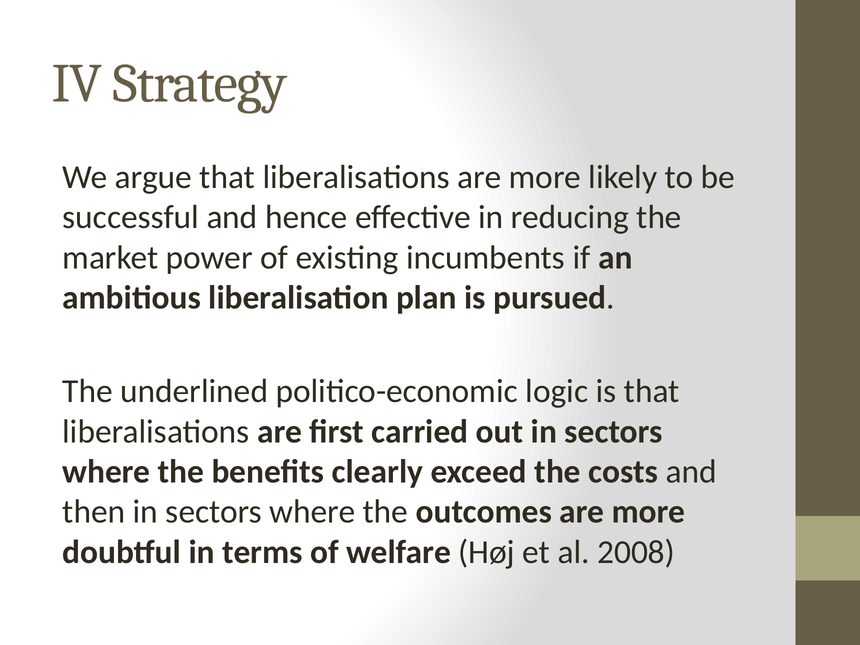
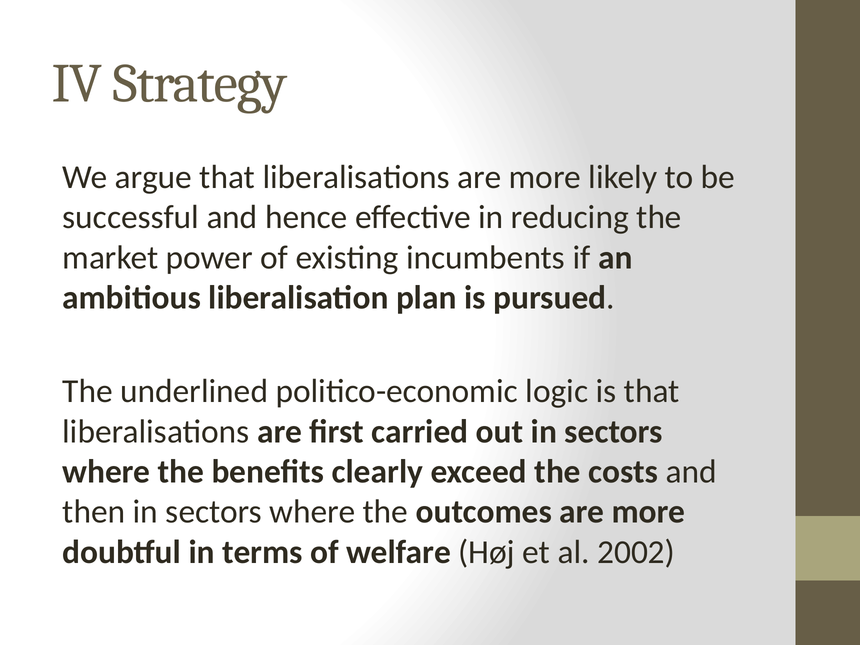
2008: 2008 -> 2002 (636, 552)
